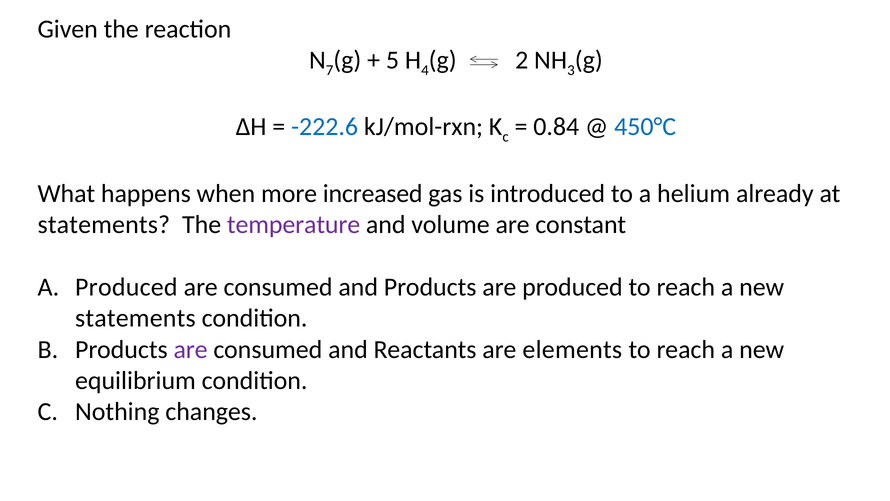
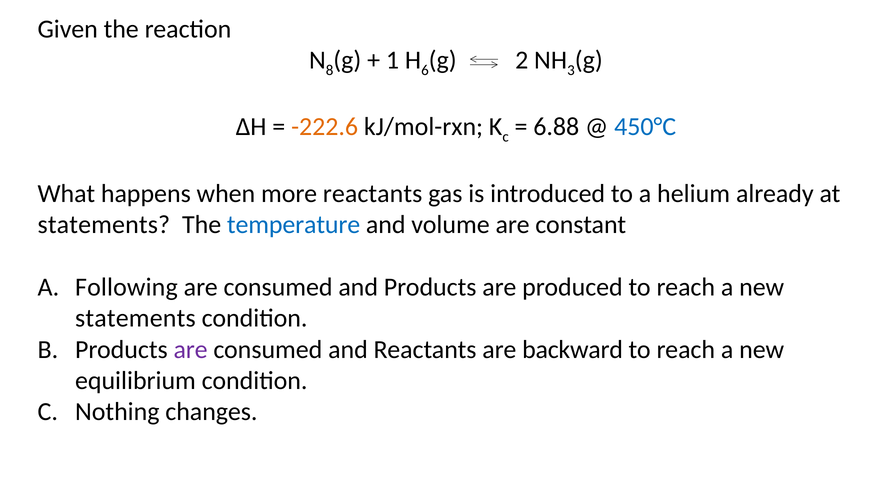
7: 7 -> 8 (330, 70)
5: 5 -> 1 (392, 60)
4: 4 -> 6 (425, 70)
-222.6 colour: blue -> orange (325, 127)
0.84: 0.84 -> 6.88 (556, 127)
more increased: increased -> reactants (373, 193)
temperature colour: purple -> blue (294, 225)
A Produced: Produced -> Following (126, 287)
elements: elements -> backward (573, 349)
